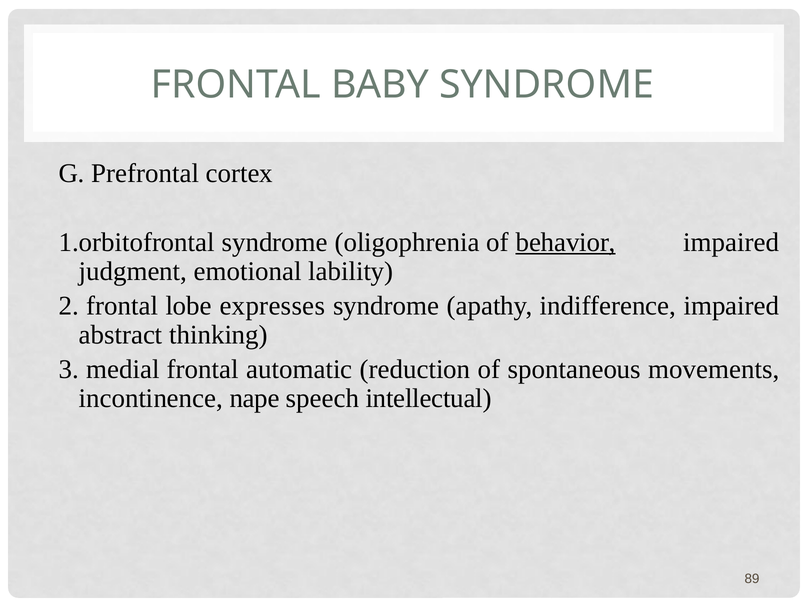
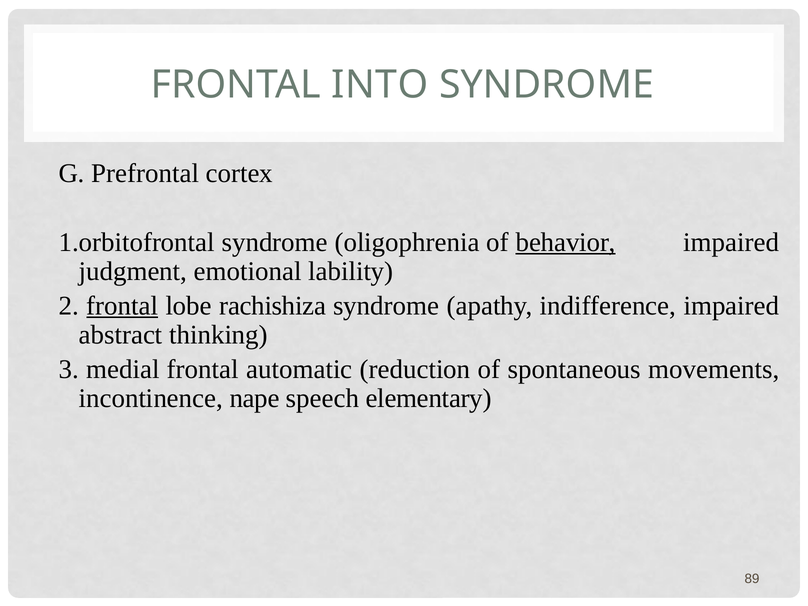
BABY: BABY -> INTO (380, 85)
frontal underline: none -> present (122, 306)
expresses: expresses -> rachishiza (273, 306)
intellectual: intellectual -> elementary (429, 398)
